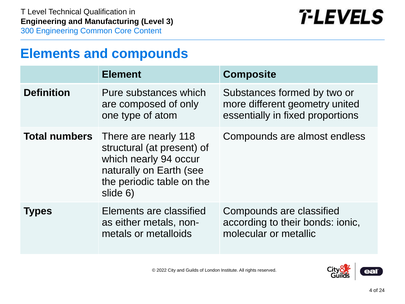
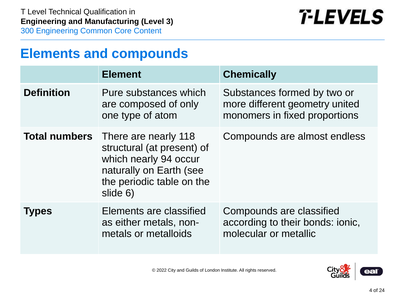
Composite: Composite -> Chemically (250, 74)
essentially: essentially -> monomers (247, 116)
